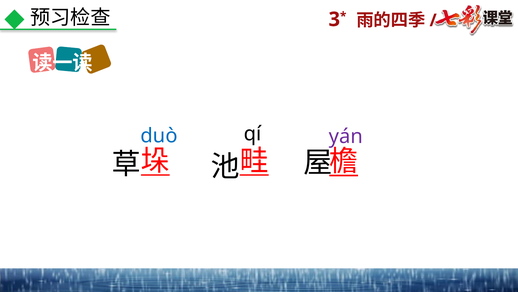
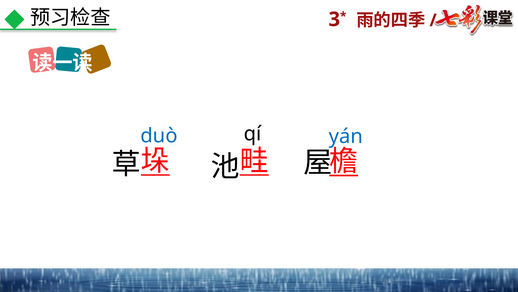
yán colour: purple -> blue (346, 136)
